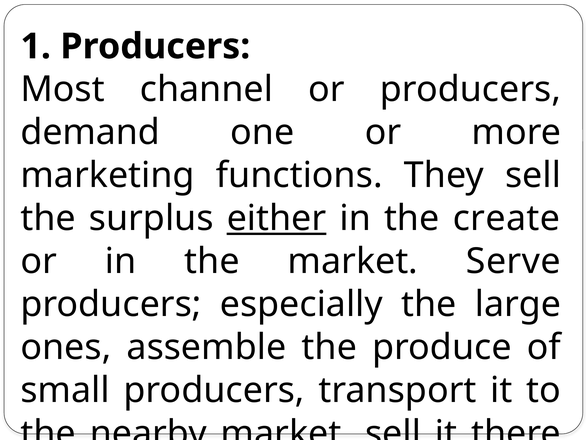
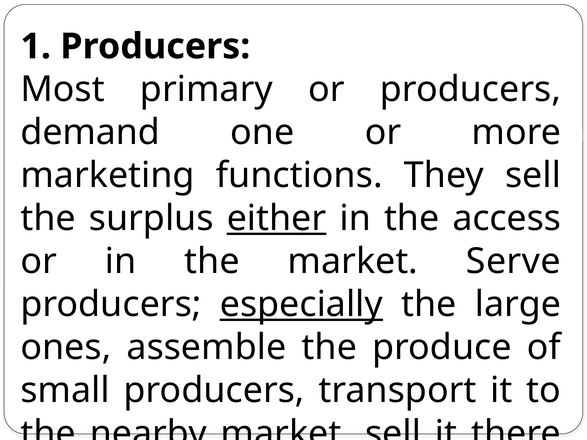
channel: channel -> primary (206, 90)
create: create -> access (507, 219)
especially underline: none -> present (301, 305)
